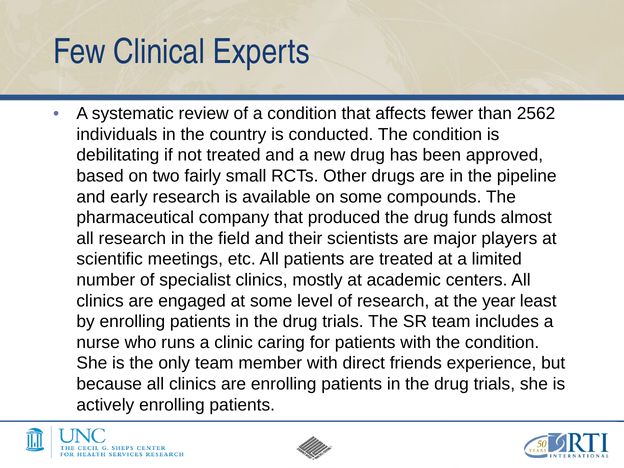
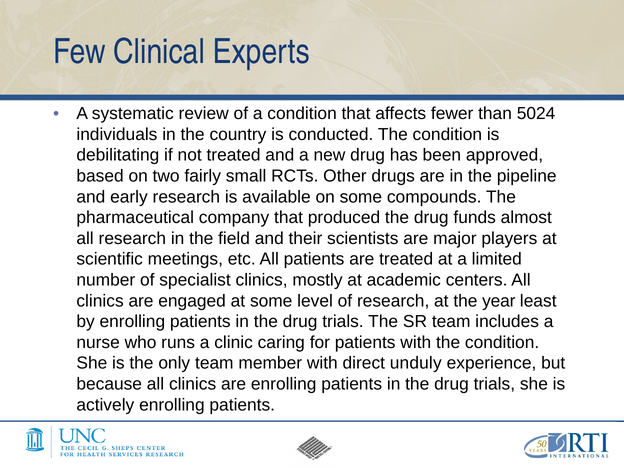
2562: 2562 -> 5024 (536, 114)
friends: friends -> unduly (416, 363)
